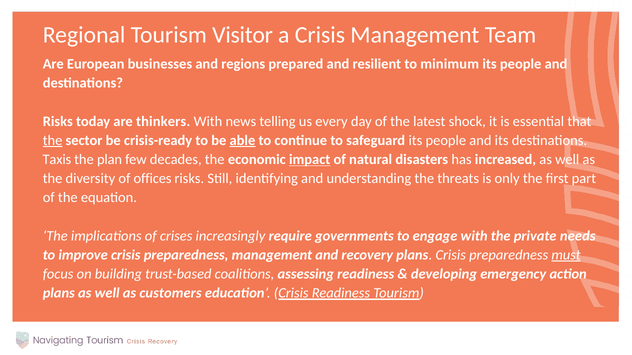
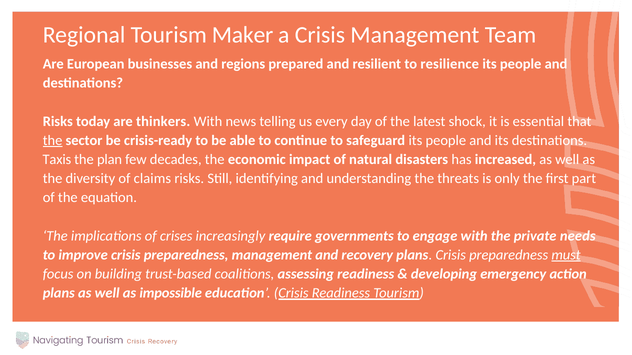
Visitor: Visitor -> Maker (243, 35)
minimum: minimum -> resilience (450, 64)
able underline: present -> none (242, 141)
impact underline: present -> none (310, 160)
offices: offices -> claims (152, 179)
customers: customers -> impossible (171, 294)
